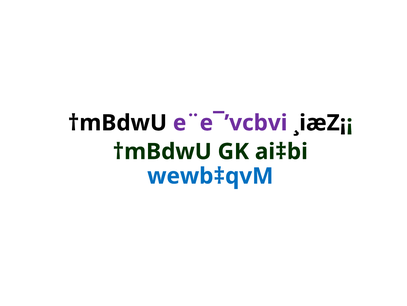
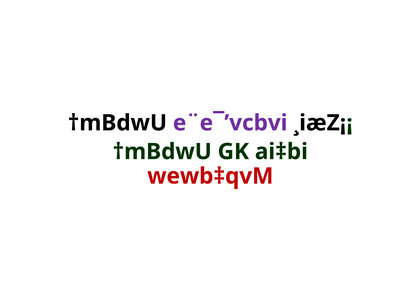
wewb‡qvM colour: blue -> red (210, 176)
